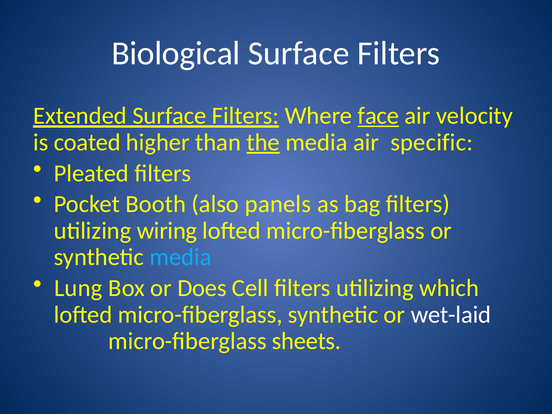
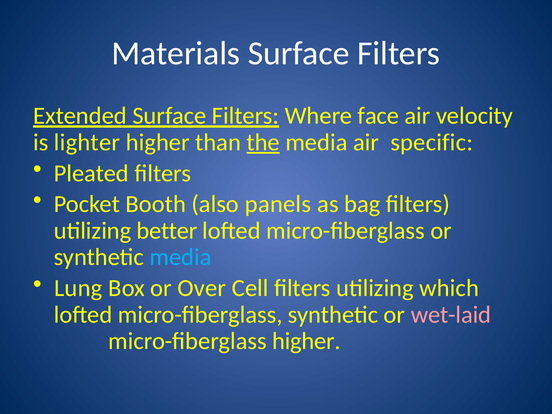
Biological: Biological -> Materials (176, 53)
face underline: present -> none (378, 116)
coated: coated -> lighter (87, 142)
wiring: wiring -> better (167, 231)
Does: Does -> Over (202, 288)
wet-laid colour: white -> pink (451, 315)
micro-fiberglass sheets: sheets -> higher (306, 341)
